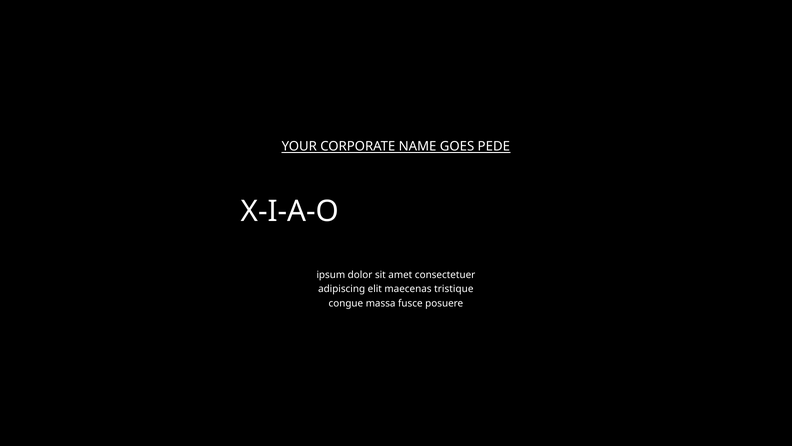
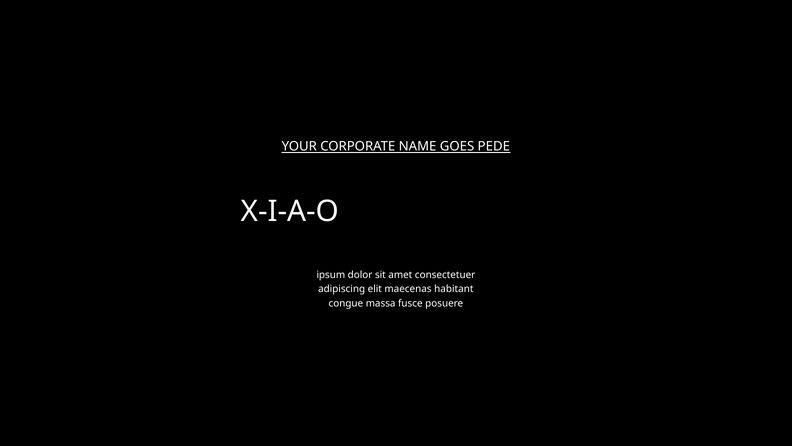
tristique: tristique -> habitant (454, 289)
